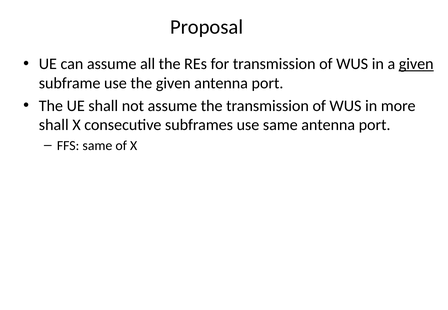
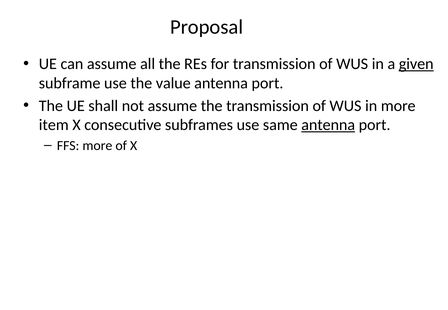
the given: given -> value (173, 83)
shall: shall -> item (54, 125)
antenna underline: none -> present (328, 125)
FFS same: same -> more (97, 146)
